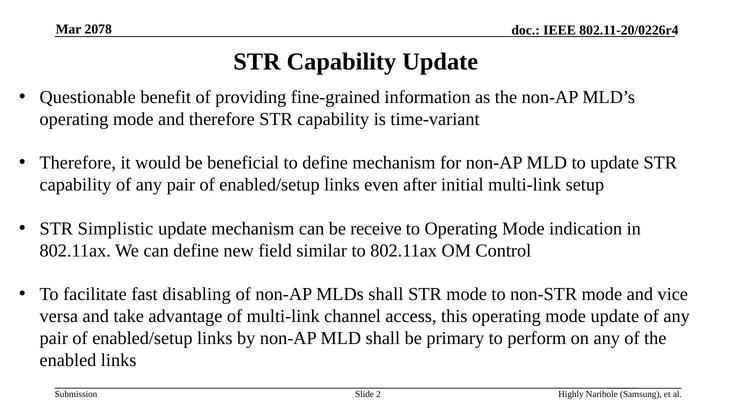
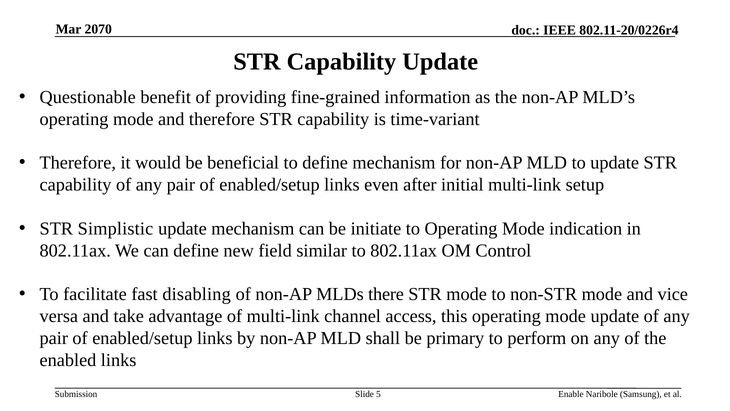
2078: 2078 -> 2070 (98, 29)
receive: receive -> initiate (376, 228)
MLDs shall: shall -> there (386, 294)
2: 2 -> 5 (378, 394)
Highly: Highly -> Enable (571, 394)
